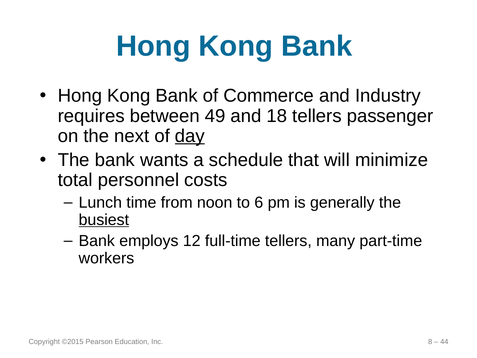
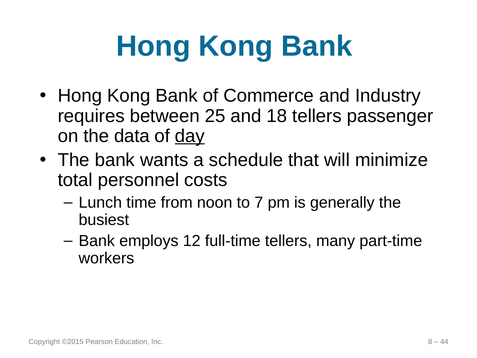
49: 49 -> 25 (215, 116)
next: next -> data (132, 136)
6: 6 -> 7 (259, 203)
busiest underline: present -> none (104, 220)
